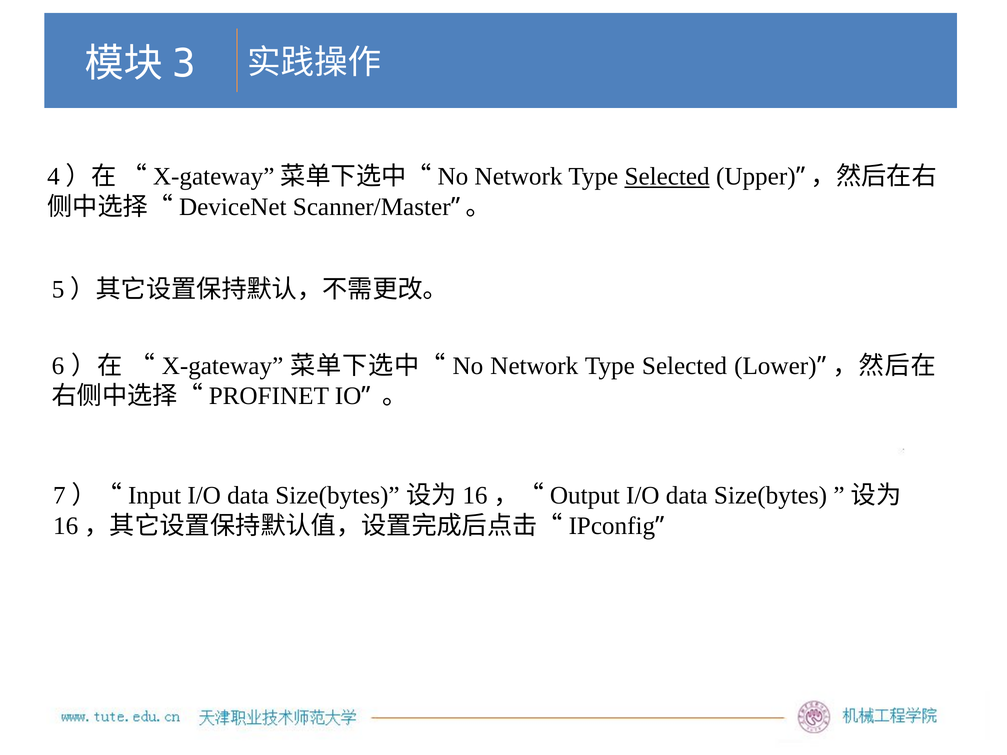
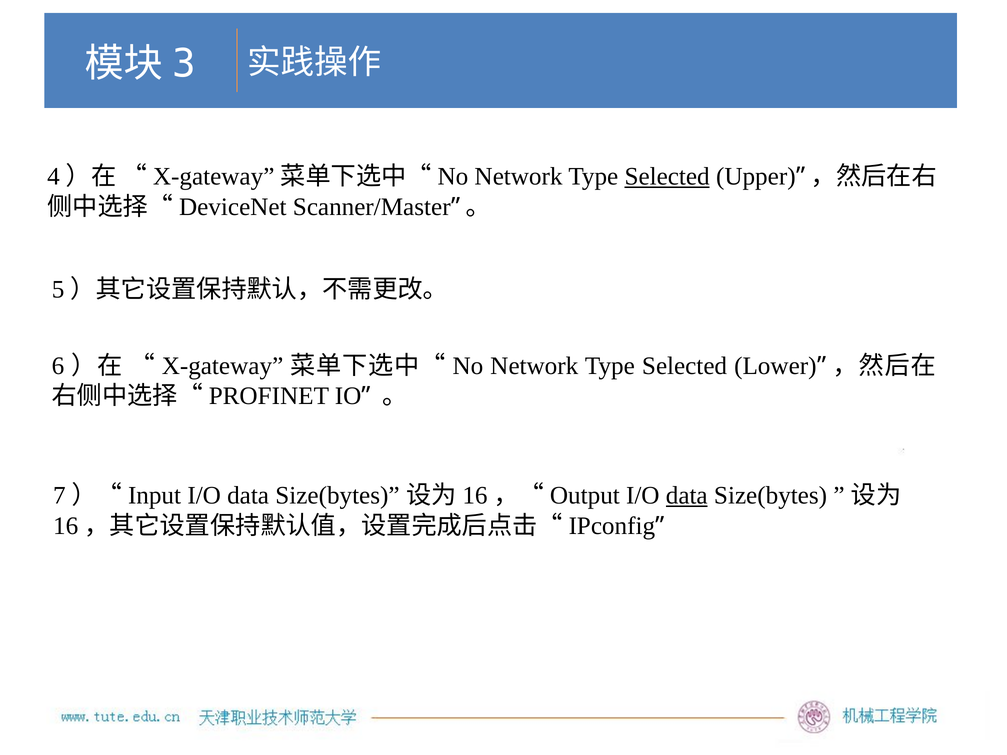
data underline: none -> present (687, 496)
